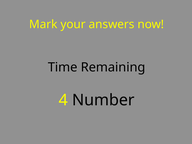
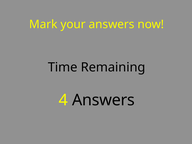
4 Number: Number -> Answers (103, 100)
